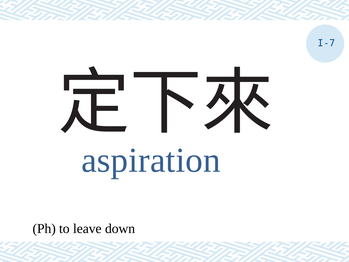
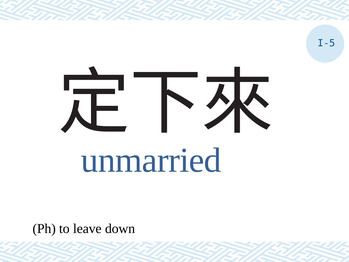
I-7: I-7 -> I-5 (326, 43)
aspiration: aspiration -> unmarried (151, 160)
